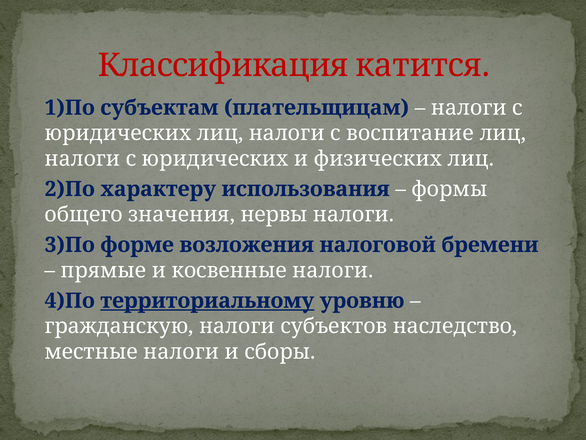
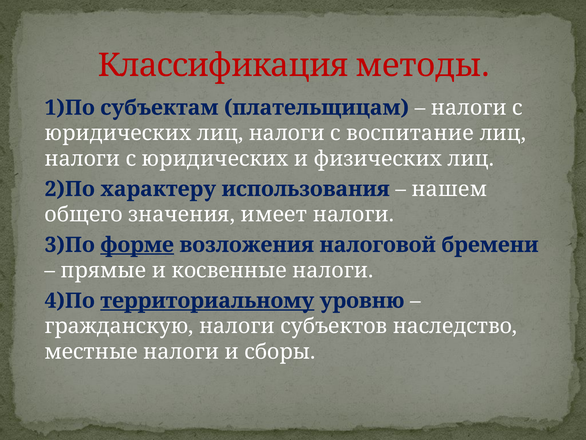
катится: катится -> методы (423, 65)
формы: формы -> нашем (449, 189)
нервы: нервы -> имеет (274, 214)
форме underline: none -> present (137, 245)
